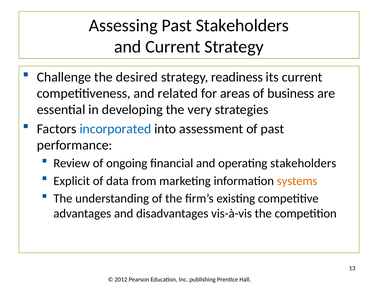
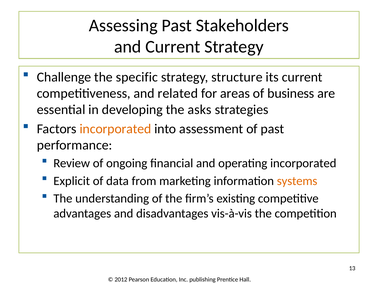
desired: desired -> specific (137, 77)
readiness: readiness -> structure (237, 77)
very: very -> asks (200, 110)
incorporated colour: blue -> orange (115, 129)
operating stakeholders: stakeholders -> incorporated (303, 164)
